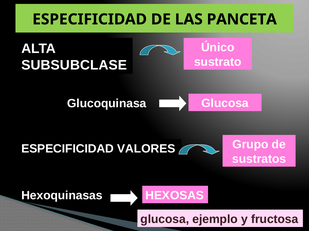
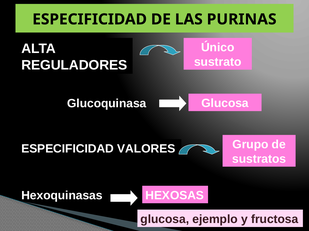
PANCETA: PANCETA -> PURINAS (242, 19)
SUBSUBCLASE: SUBSUBCLASE -> REGULADORES (74, 65)
